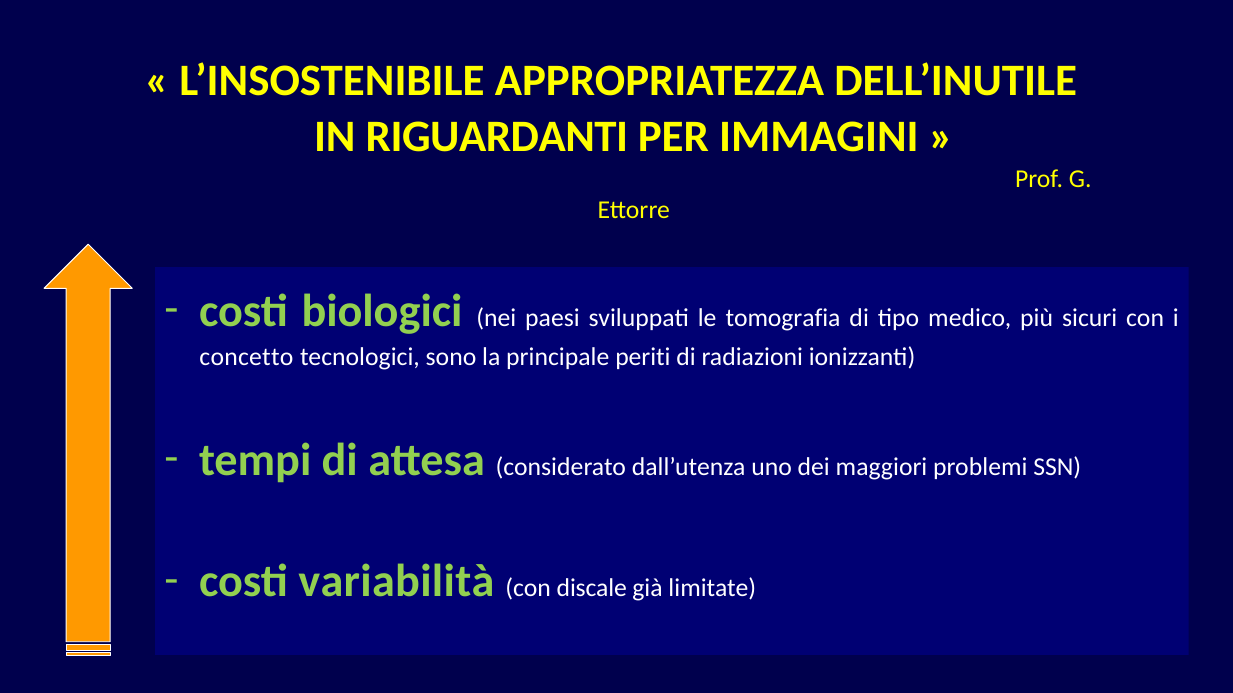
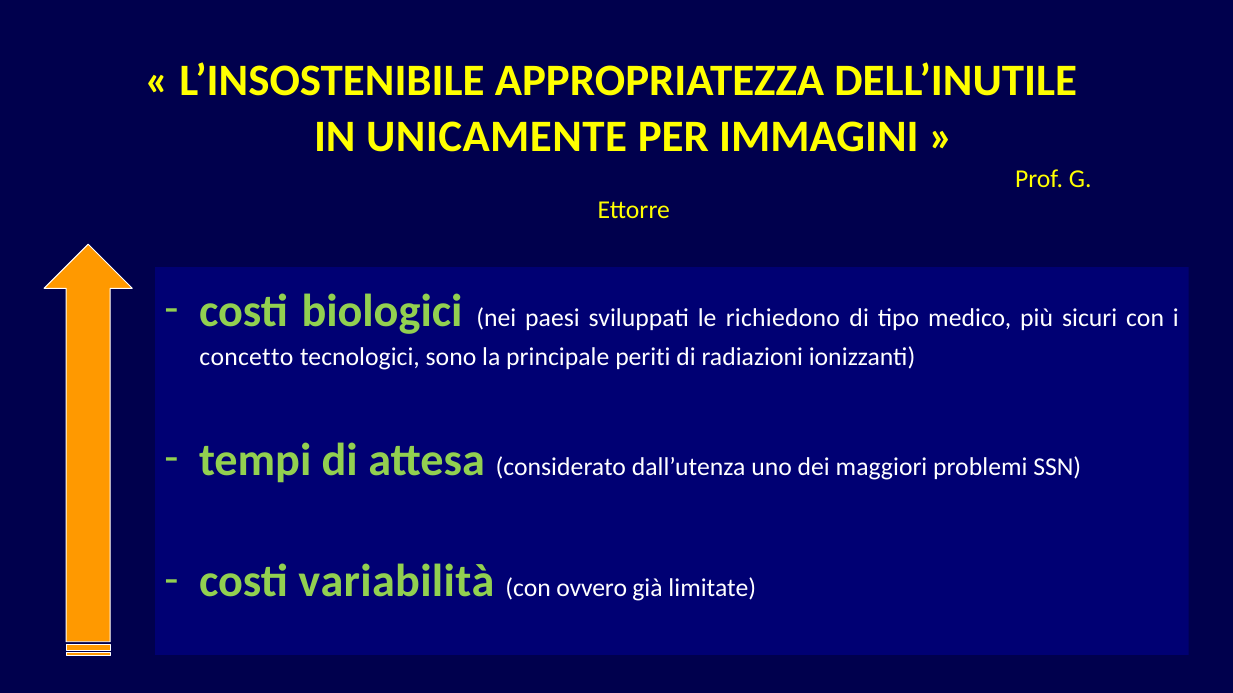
RIGUARDANTI: RIGUARDANTI -> UNICAMENTE (497, 137)
tomografia: tomografia -> richiedono (783, 318)
discale: discale -> ovvero (592, 589)
